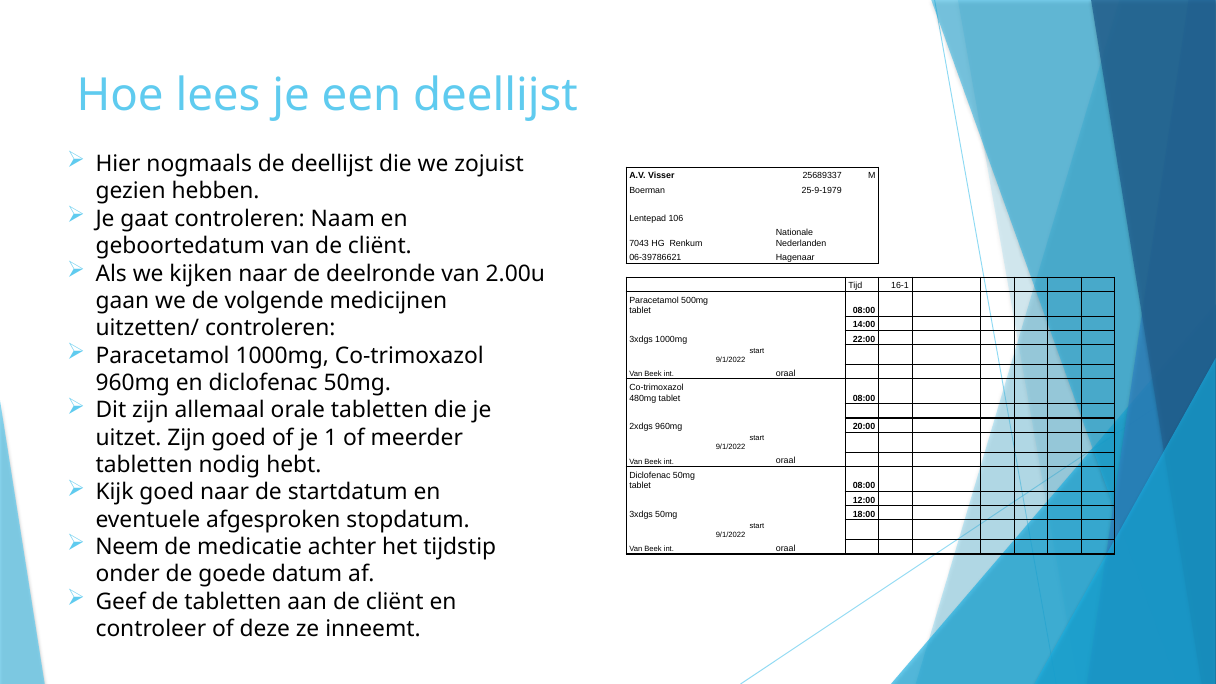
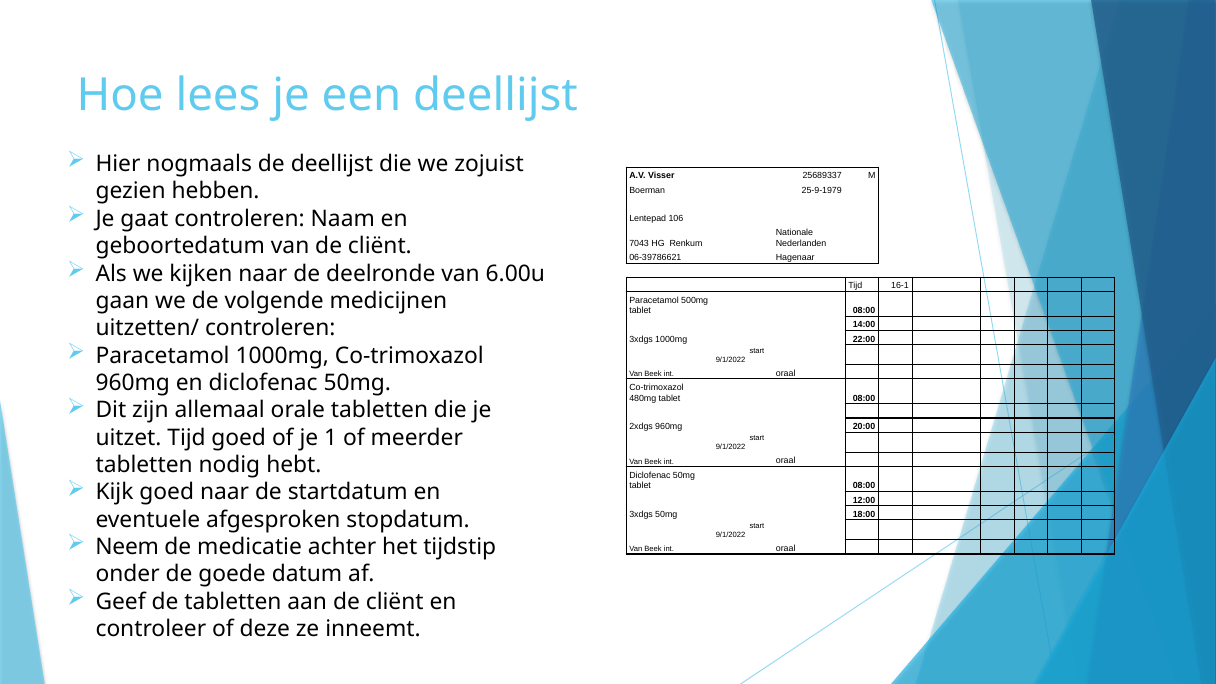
2.00u: 2.00u -> 6.00u (515, 274)
uitzet Zijn: Zijn -> Tijd (187, 438)
